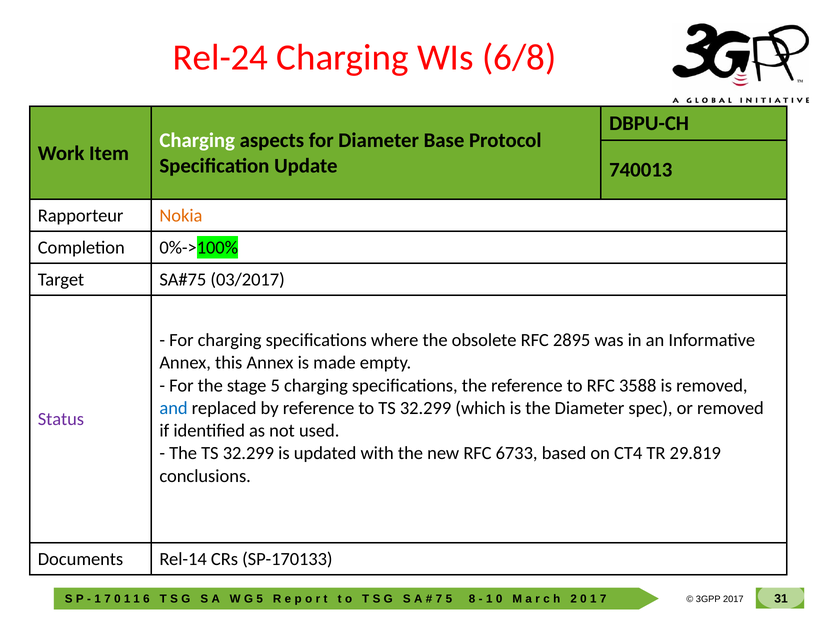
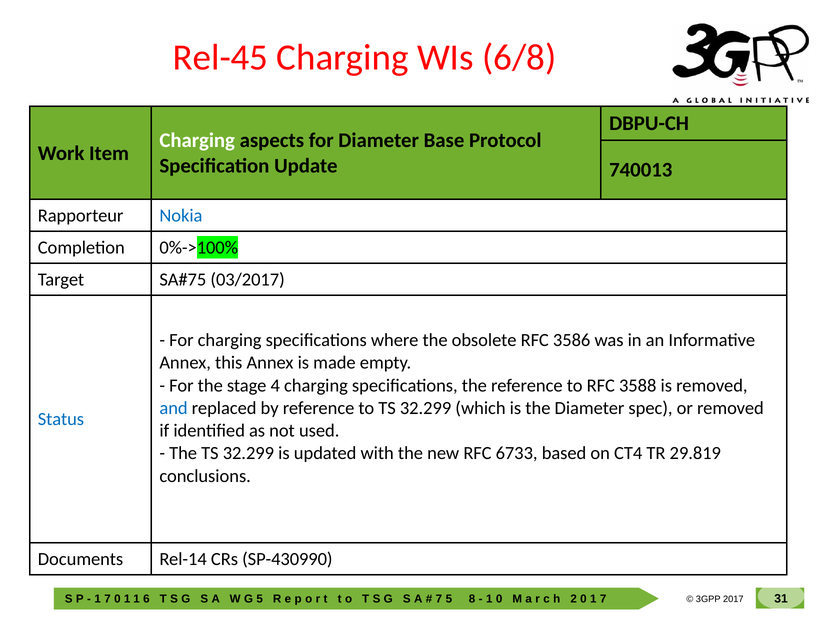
Rel-24: Rel-24 -> Rel-45 (221, 58)
Nokia colour: orange -> blue (181, 216)
2895: 2895 -> 3586 (572, 340)
stage 5: 5 -> 4 (275, 385)
Status colour: purple -> blue (61, 419)
SP-170133: SP-170133 -> SP-430990 (287, 559)
